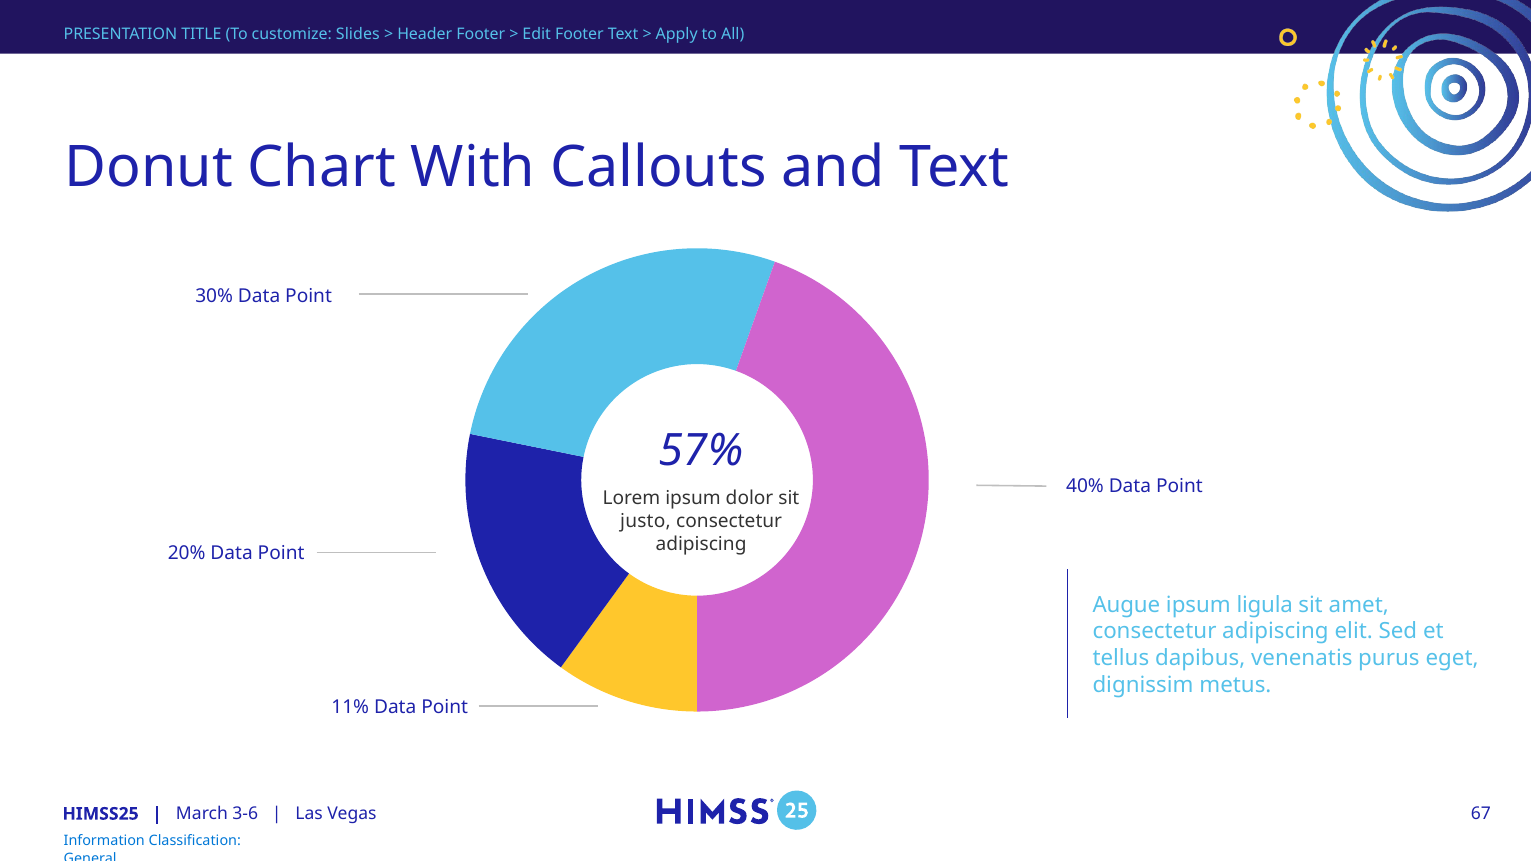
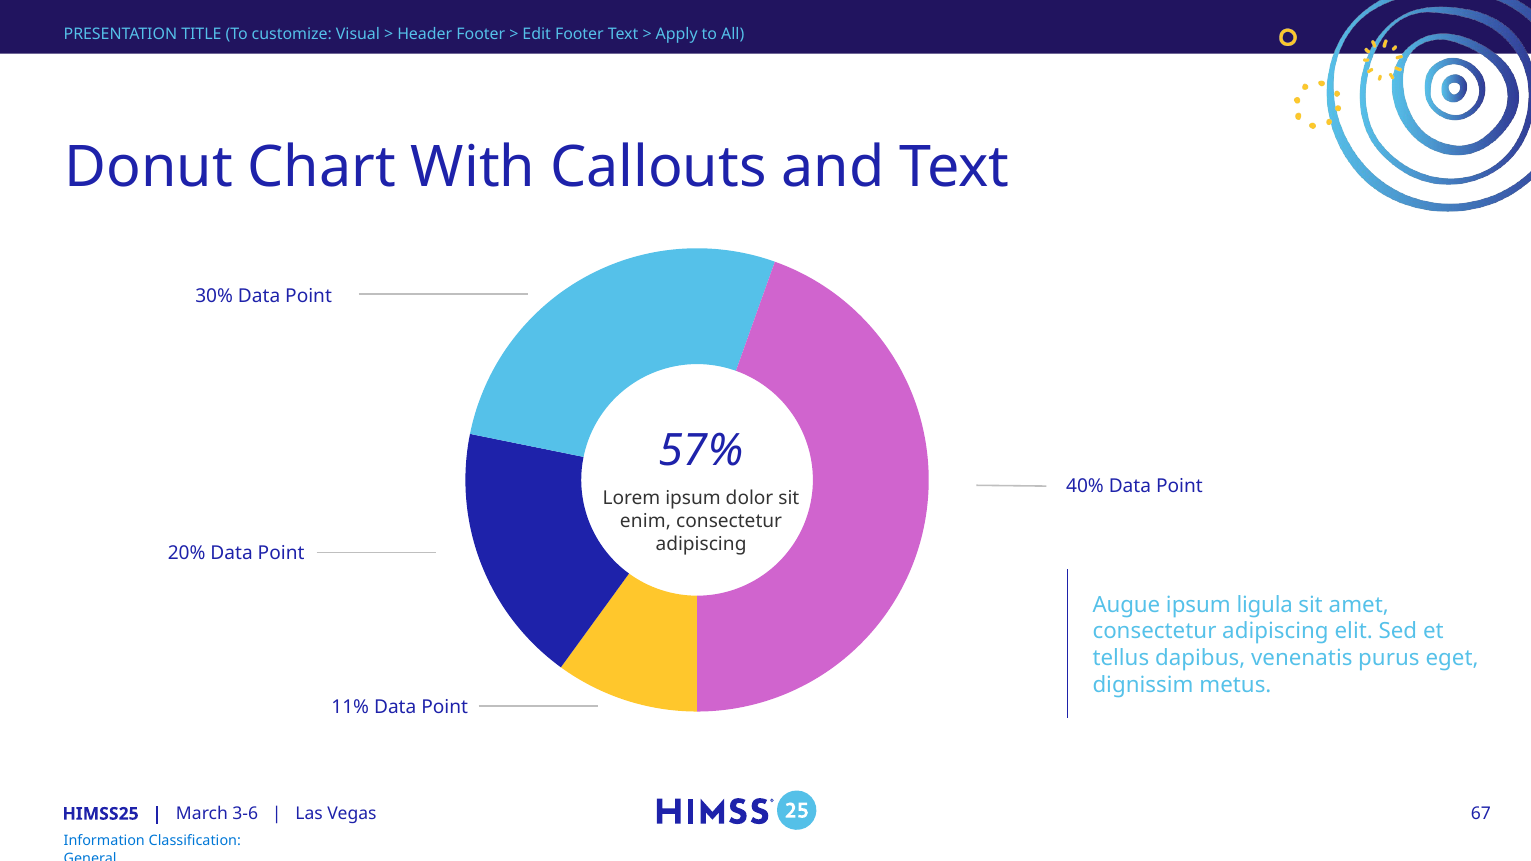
Slides: Slides -> Visual (358, 34)
justo: justo -> enim (645, 521)
